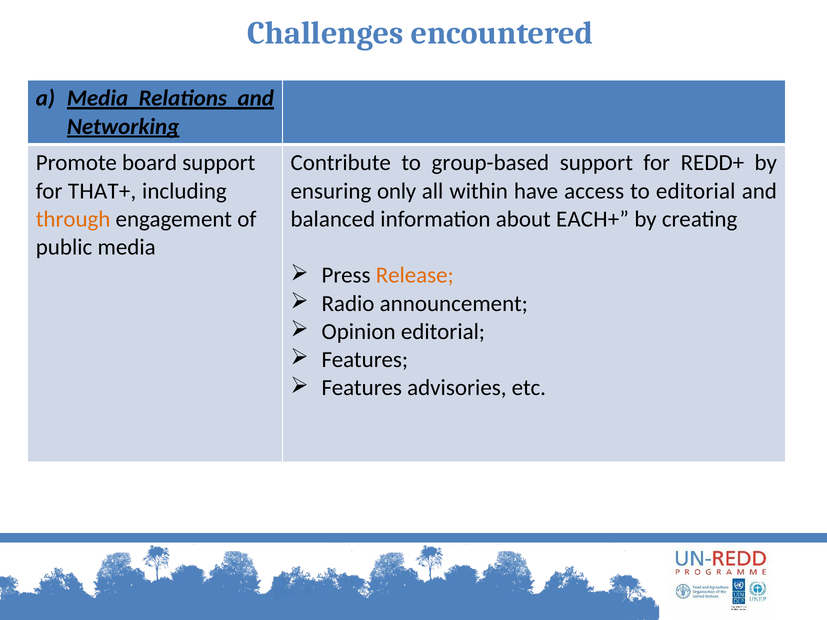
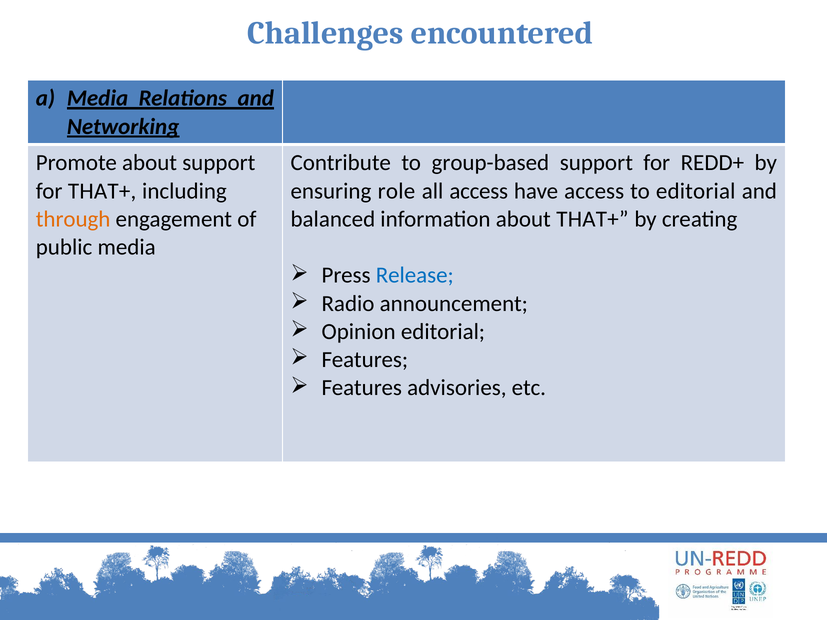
Promote board: board -> about (150, 163)
only: only -> role (396, 191)
all within: within -> access (479, 191)
about EACH+: EACH+ -> THAT+ (592, 219)
Release colour: orange -> blue (415, 275)
